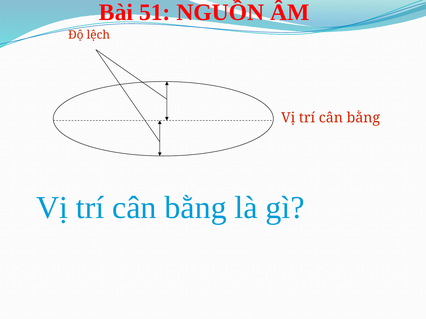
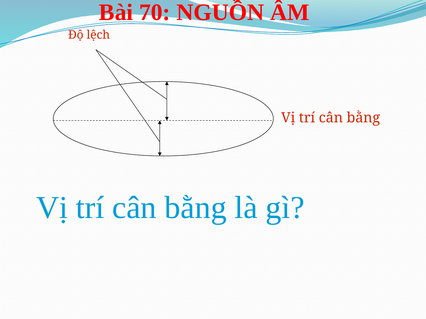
51: 51 -> 70 (155, 12)
